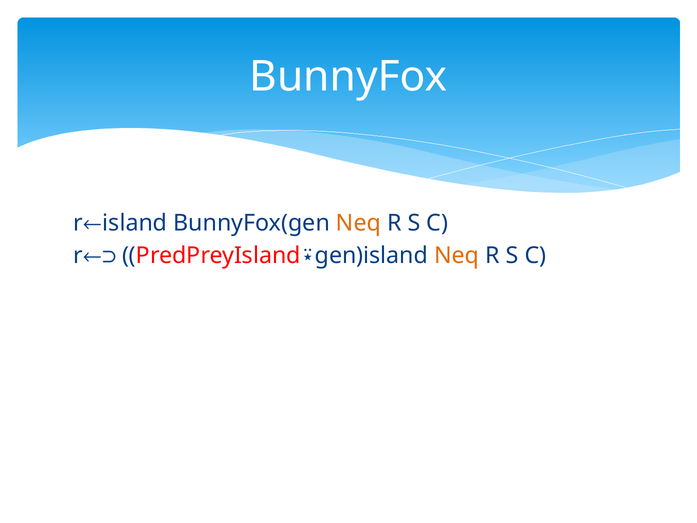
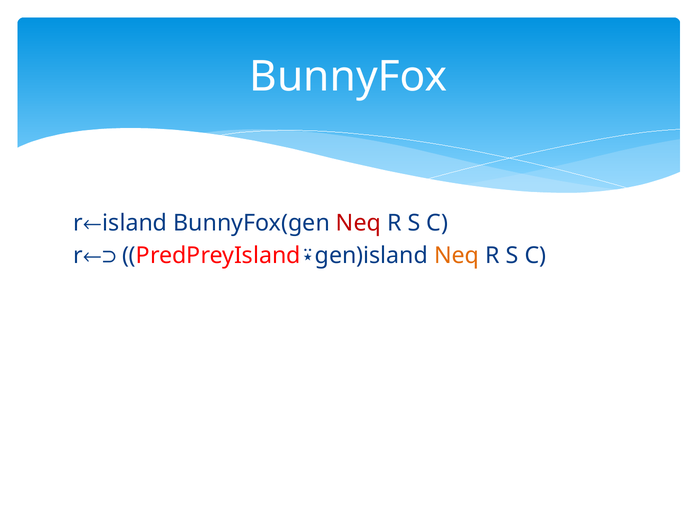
Neq colour: orange -> red (359, 223)
